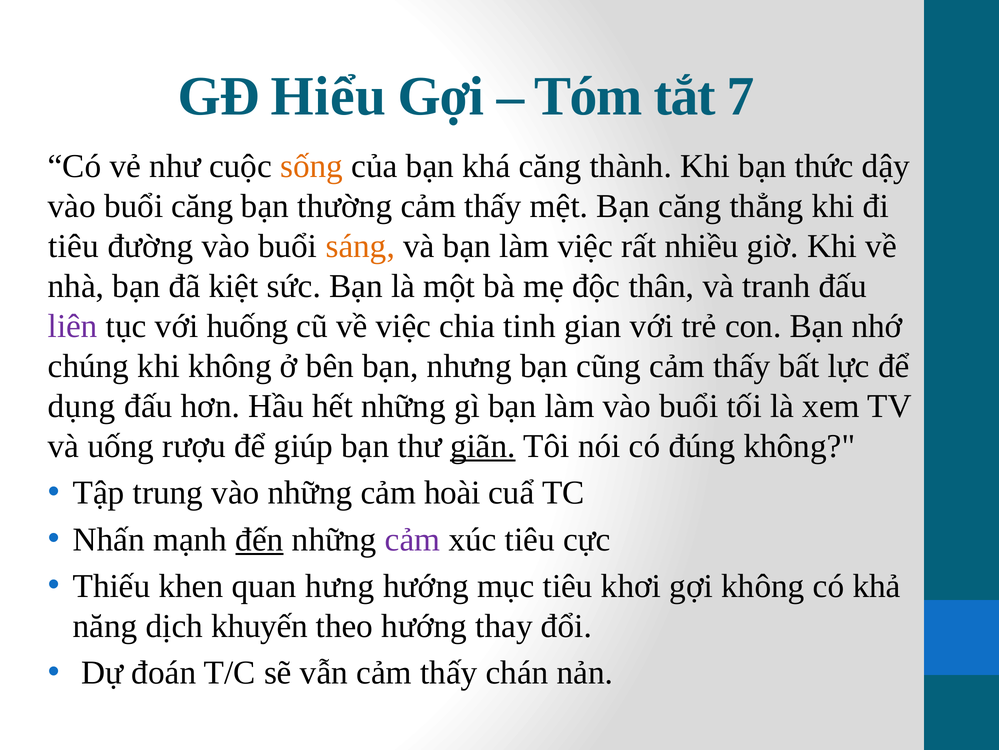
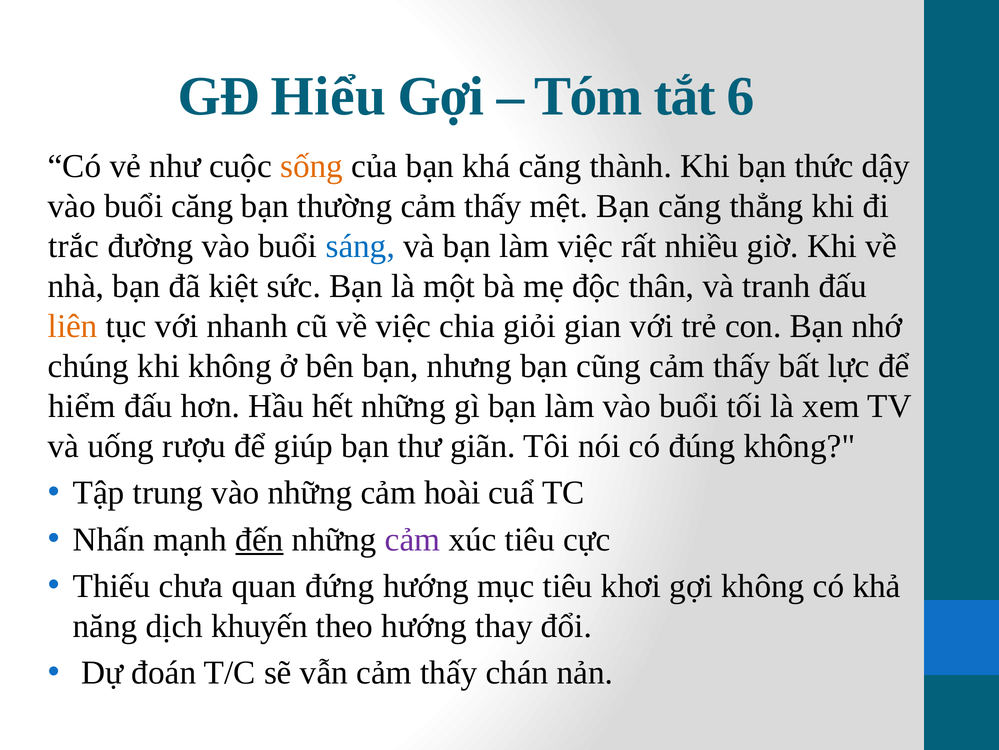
7: 7 -> 6 (741, 96)
tiêu: tiêu -> trắc (73, 246)
sáng colour: orange -> blue (360, 246)
liên colour: purple -> orange (73, 326)
huống: huống -> nhanh (247, 326)
tinh: tinh -> giỏi (530, 326)
dụng: dụng -> hiểm (82, 406)
giãn underline: present -> none (483, 446)
khen: khen -> chưa (191, 586)
hưng: hưng -> đứng (340, 586)
